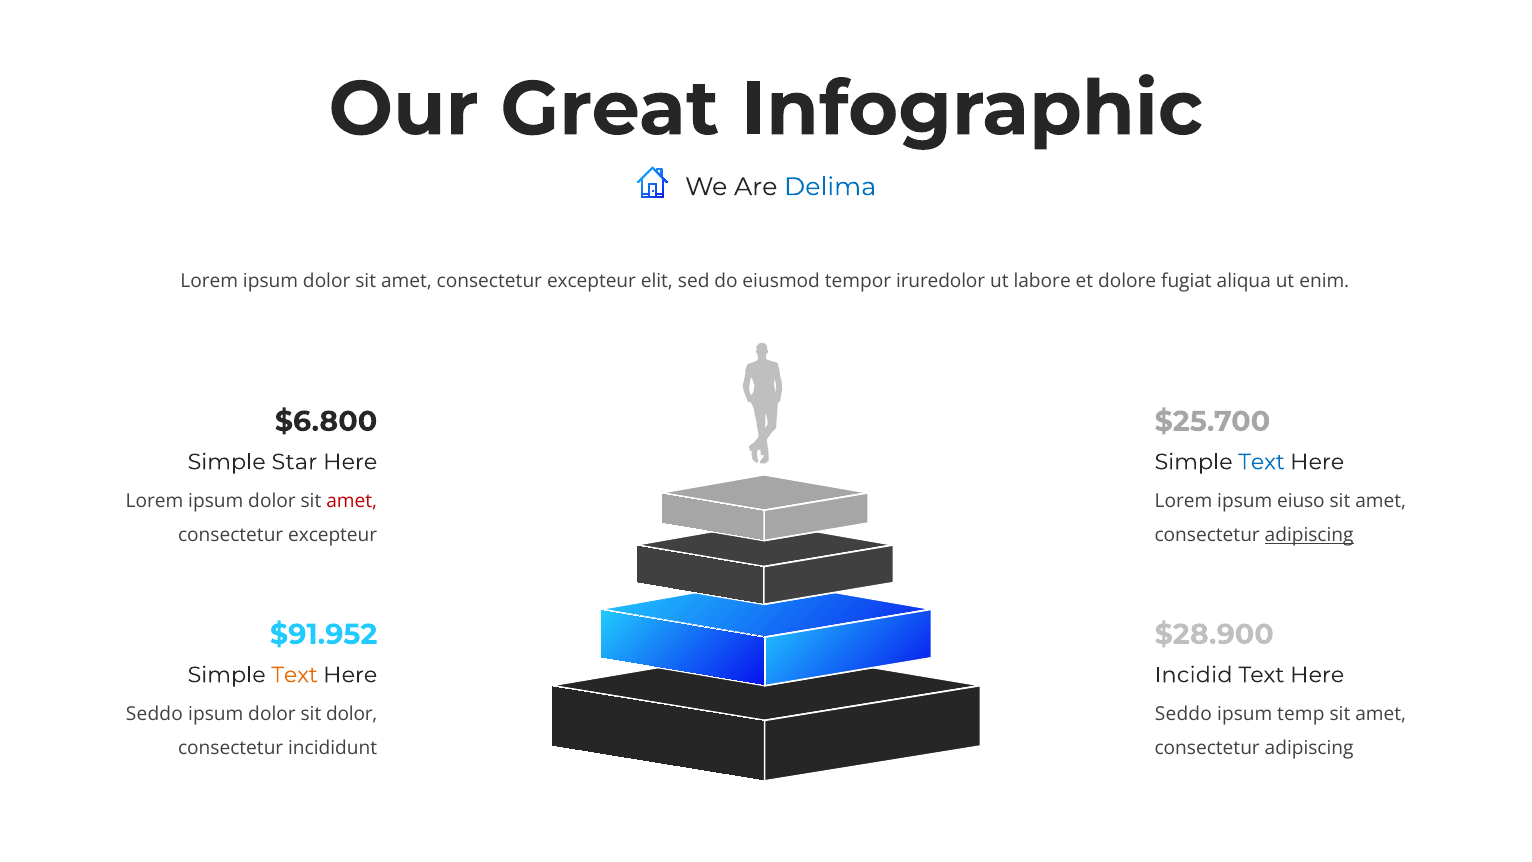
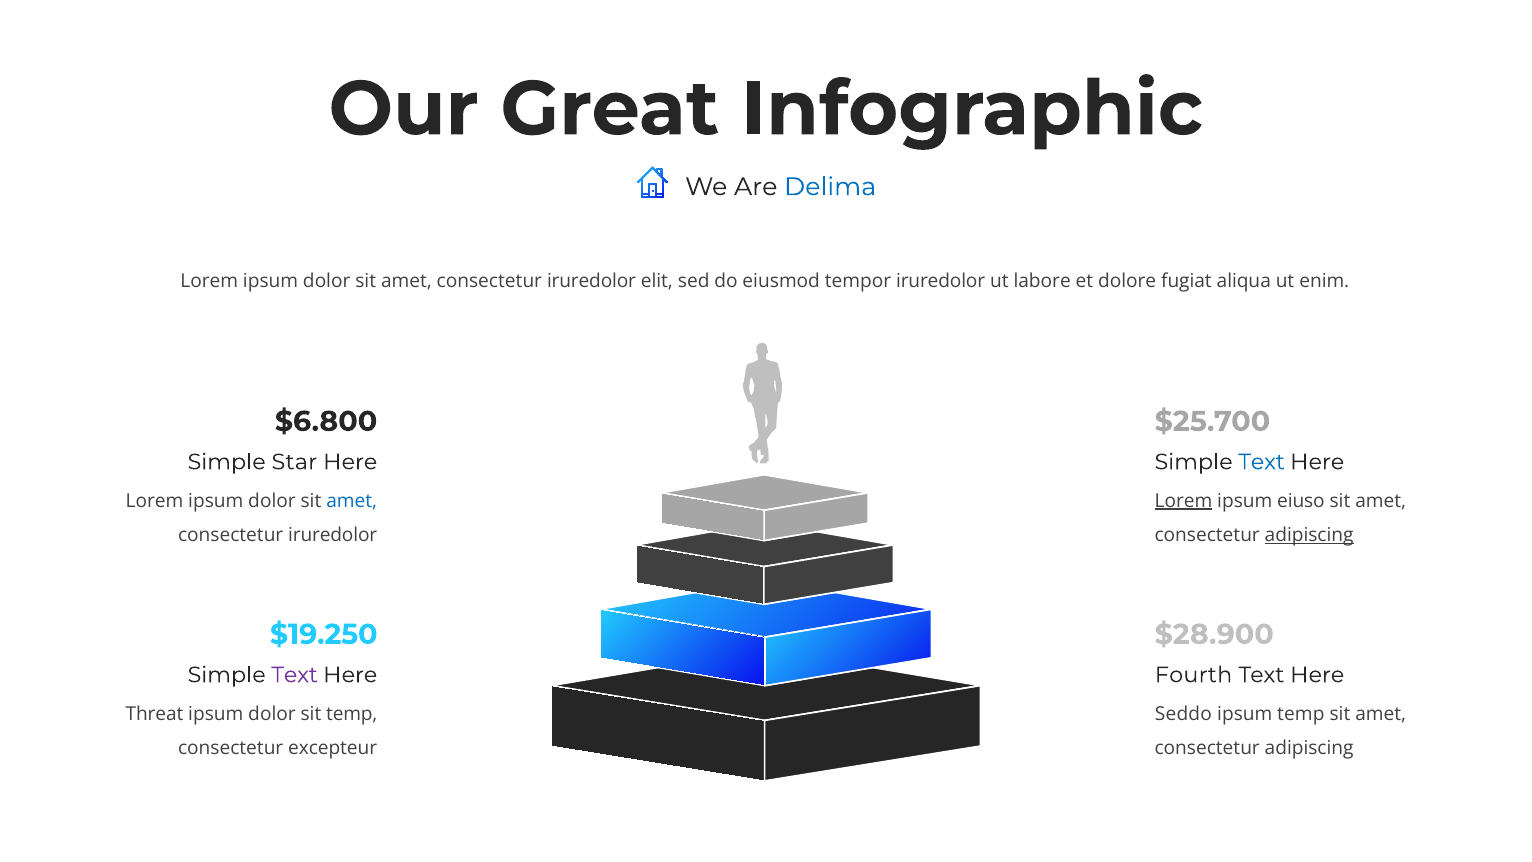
excepteur: excepteur -> iruredolor (592, 281)
amet colour: red -> blue (352, 501)
Lorem underline: none -> present (1183, 501)
excepteur: excepteur -> iruredolor (333, 535)
$91.952: $91.952 -> $19.250 (324, 634)
Text colour: orange -> purple (295, 675)
Incidid: Incidid -> Fourth (1194, 675)
Seddo: Seddo -> Threat (155, 714)
sit dolor: dolor -> temp (352, 714)
incididunt: incididunt -> excepteur (333, 748)
